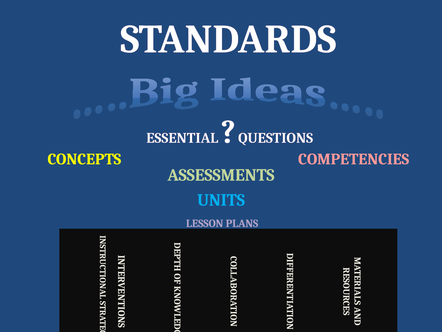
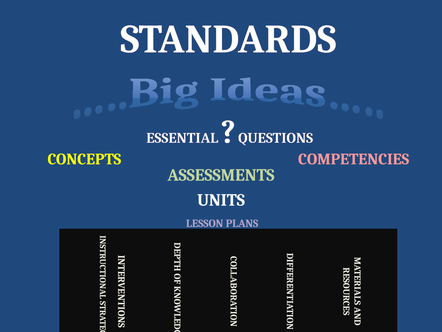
UNITS colour: light blue -> white (221, 200)
